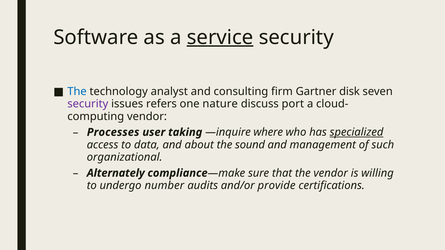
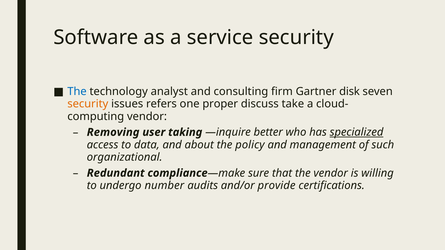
service underline: present -> none (220, 37)
security colour: purple -> orange (88, 104)
nature: nature -> proper (220, 104)
port: port -> take (293, 104)
Processes: Processes -> Removing (113, 132)
where: where -> better (268, 132)
sound: sound -> policy (250, 145)
Alternately: Alternately -> Redundant (116, 173)
